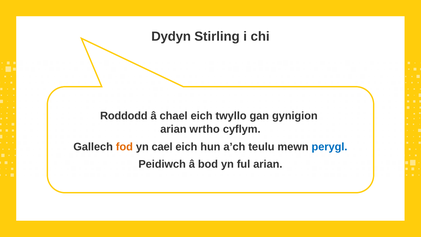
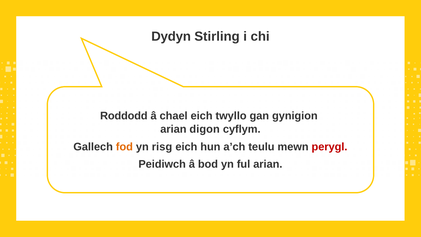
wrtho: wrtho -> digon (205, 129)
cael: cael -> risg (162, 147)
perygl colour: blue -> red (330, 147)
